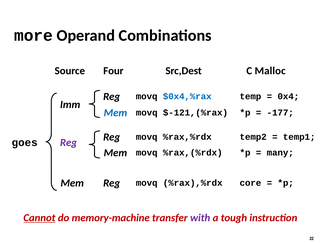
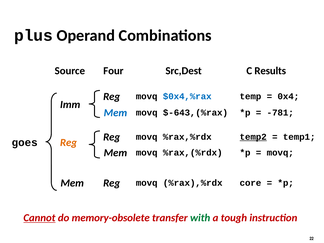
more: more -> plus (33, 36)
Malloc: Malloc -> Results (270, 71)
$-121,(%rax: $-121,(%rax -> $-643,(%rax (195, 113)
-177: -177 -> -781 (280, 113)
temp2 underline: none -> present (253, 137)
Reg colour: purple -> orange (68, 142)
many: many -> movq (280, 153)
memory-machine: memory-machine -> memory-obsolete (111, 218)
with colour: purple -> green (200, 218)
